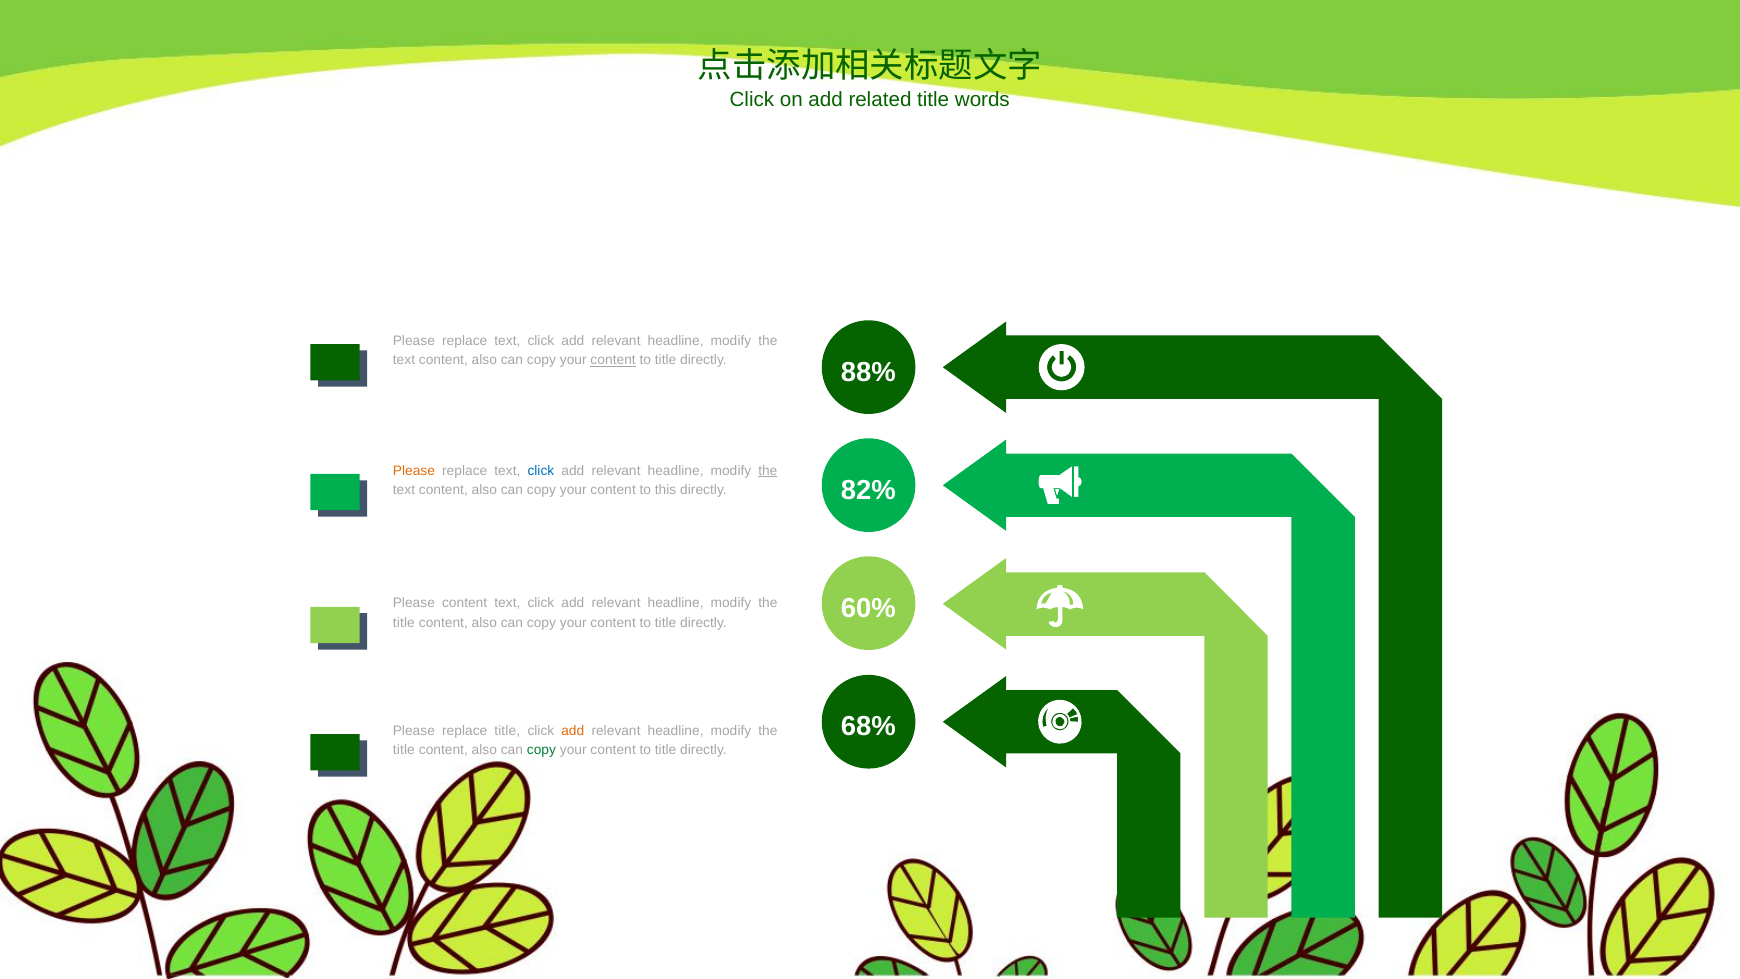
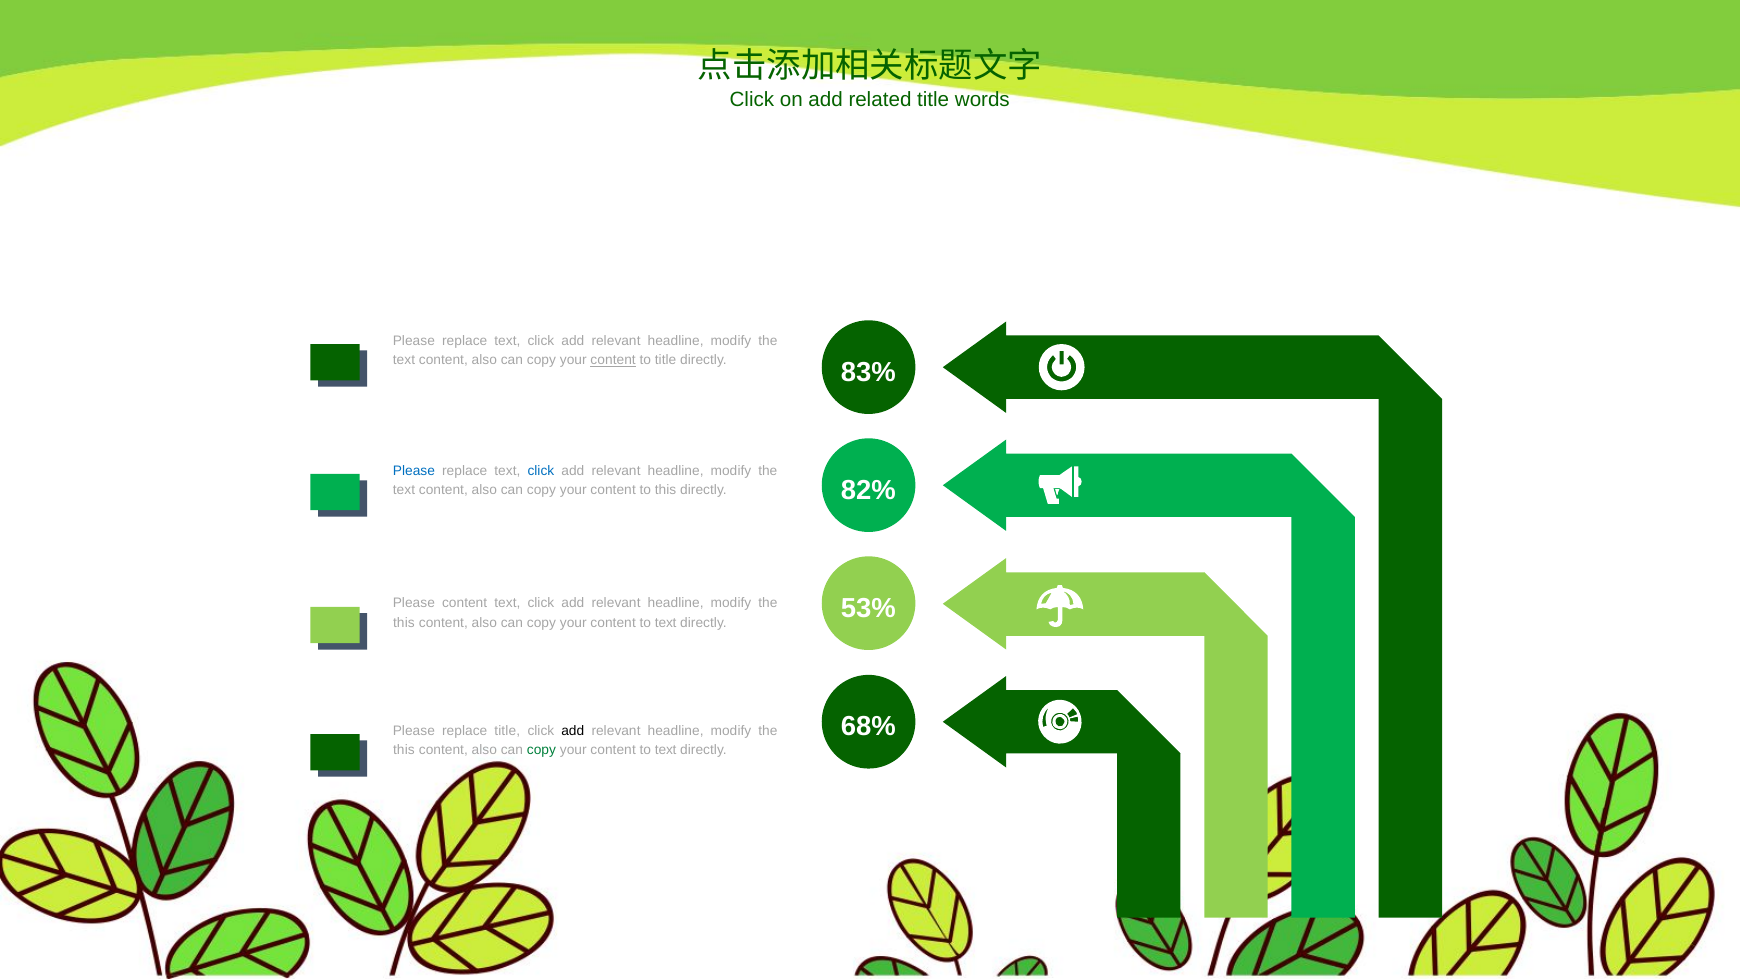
88%: 88% -> 83% (868, 372)
Please colour: orange -> blue (414, 470)
the underline: present -> none (768, 470)
60%: 60% -> 53% (868, 608)
title: title -> this (404, 623)
title: title -> text (666, 623)
add colour: orange -> black (573, 730)
title: title -> this (404, 750)
title: title -> text (666, 750)
